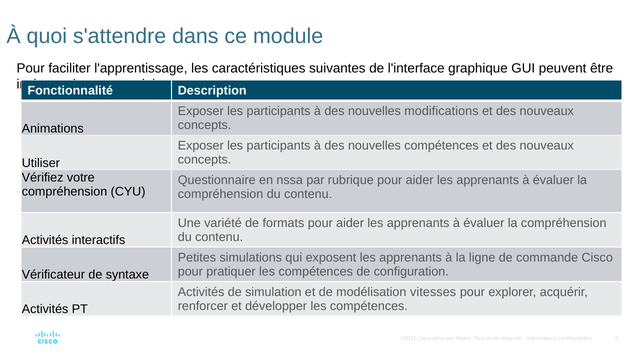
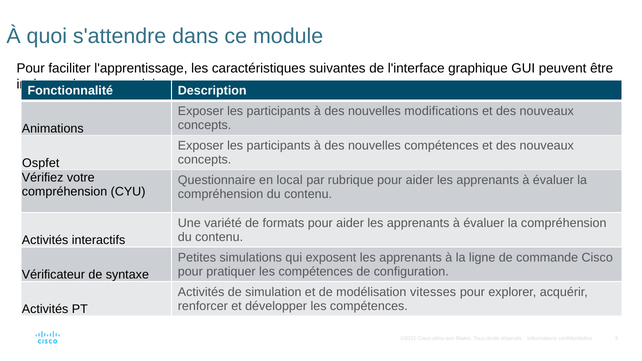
Utiliser: Utiliser -> Ospfet (41, 163)
nssa: nssa -> local (290, 180)
